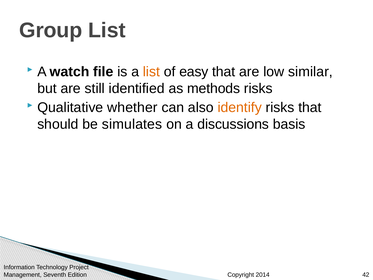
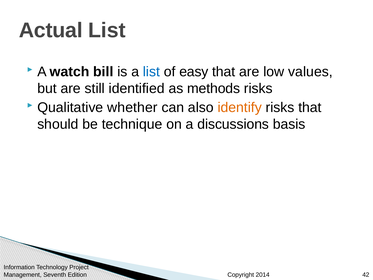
Group: Group -> Actual (51, 30)
file: file -> bill (103, 72)
list colour: orange -> blue (151, 72)
similar: similar -> values (310, 72)
simulates: simulates -> technique (132, 124)
